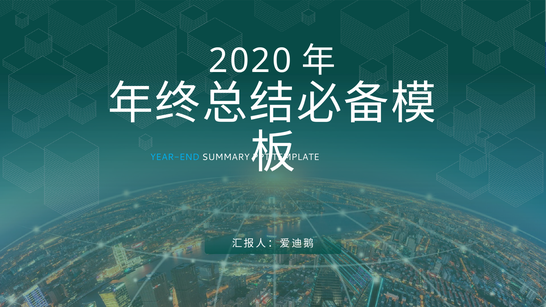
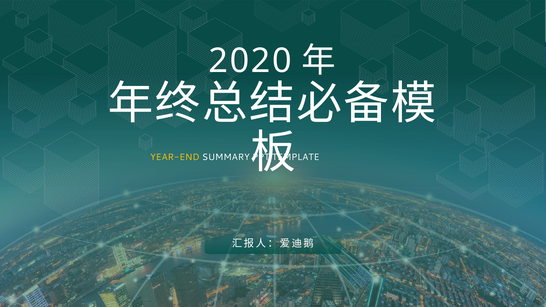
YEAR-END colour: light blue -> yellow (175, 157)
